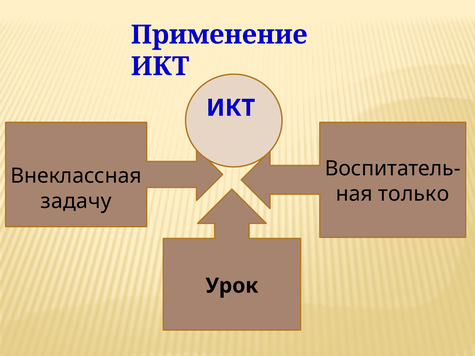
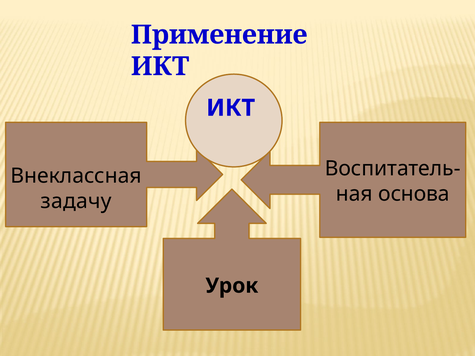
только: только -> основа (414, 194)
